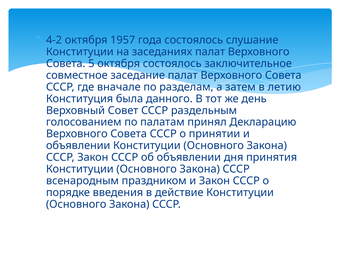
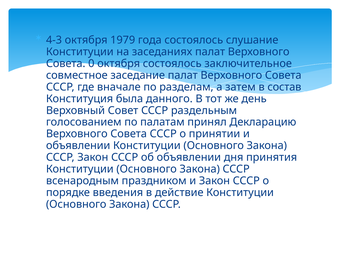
4-2: 4-2 -> 4-3 (54, 40)
1957: 1957 -> 1979 (123, 40)
5: 5 -> 0 (91, 64)
летию: летию -> состав (284, 87)
